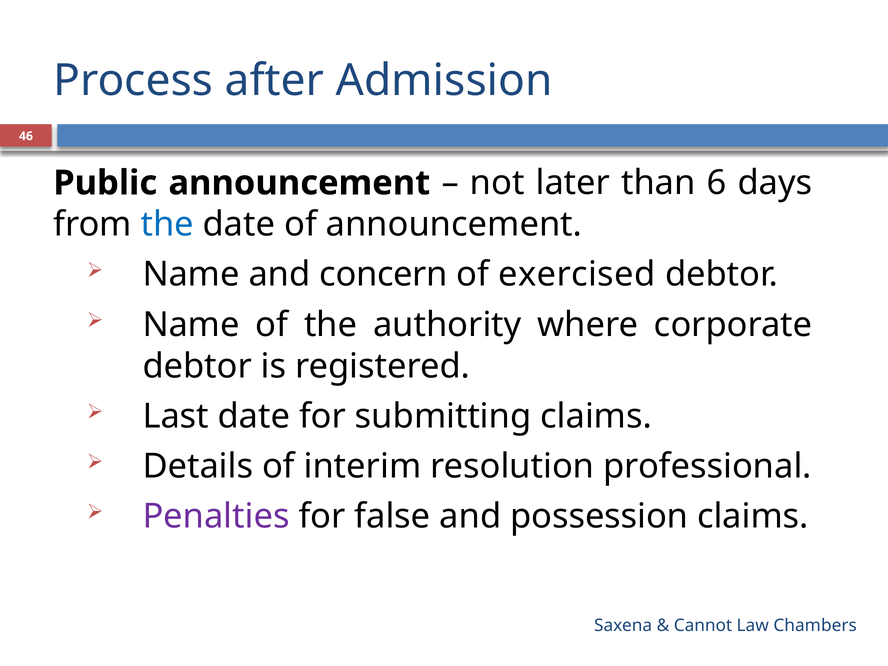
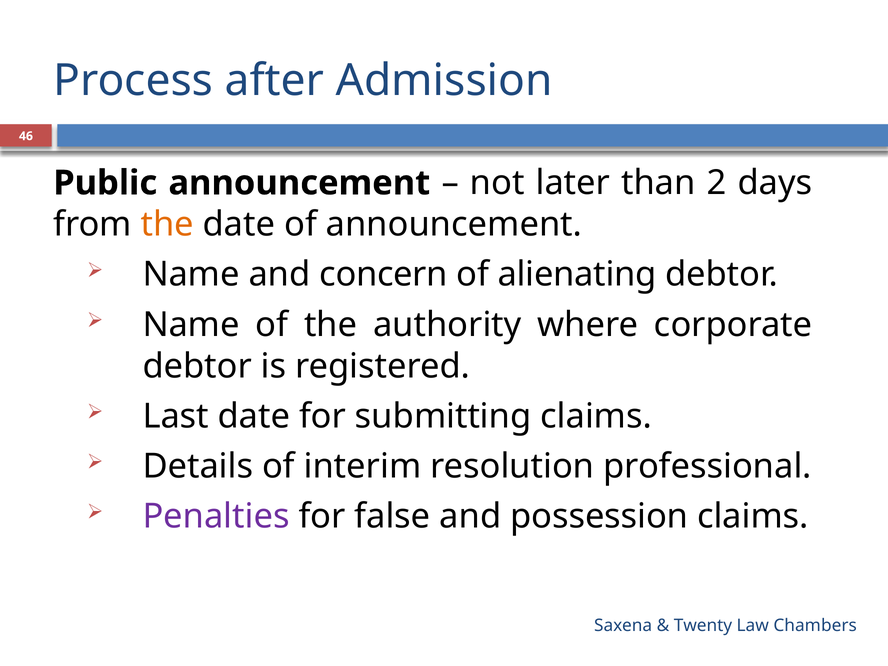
6: 6 -> 2 (717, 183)
the colour: blue -> orange (167, 224)
exercised: exercised -> alienating (577, 275)
Cannot: Cannot -> Twenty (703, 626)
